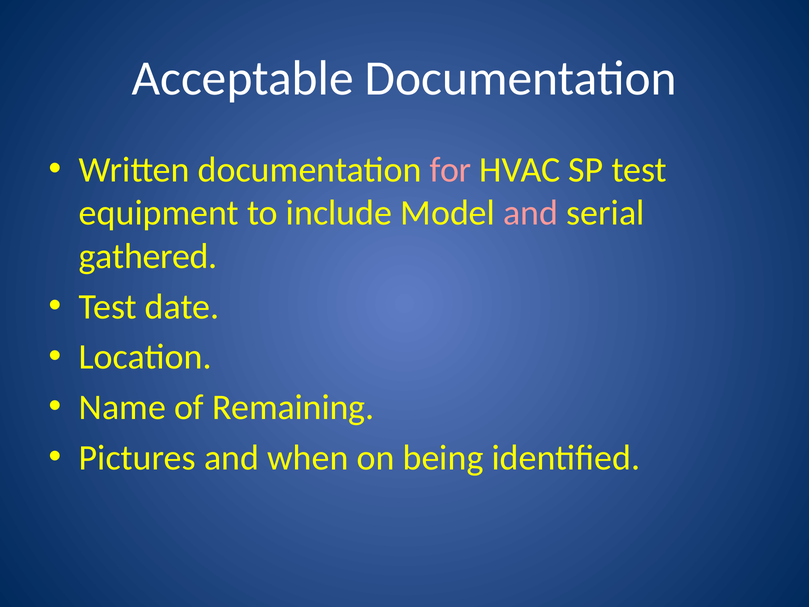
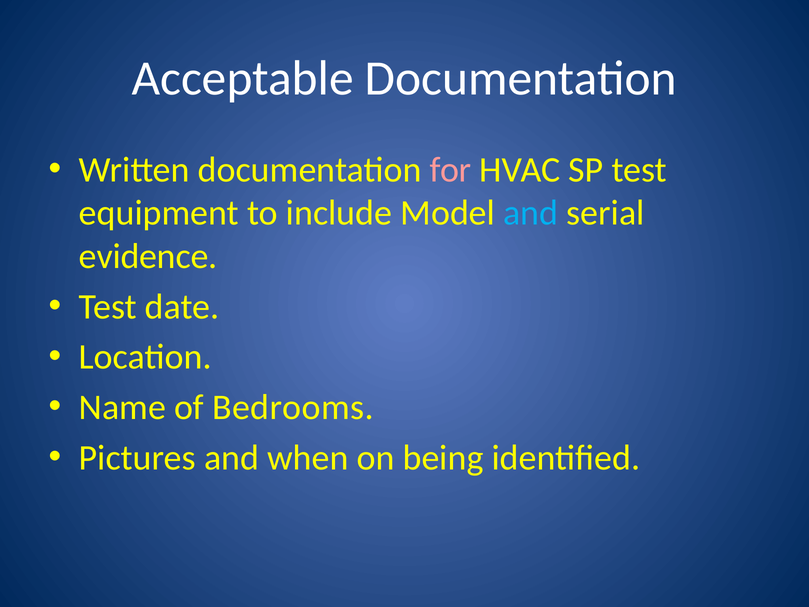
and colour: pink -> light blue (531, 213)
gathered: gathered -> evidence (148, 256)
Remaining: Remaining -> Bedrooms (293, 407)
